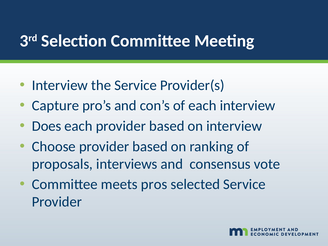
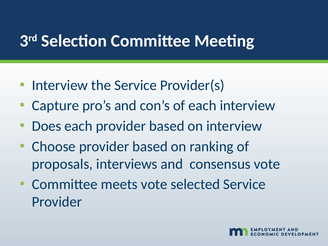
meets pros: pros -> vote (154, 184)
